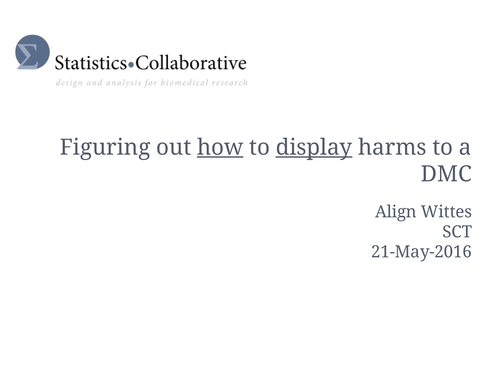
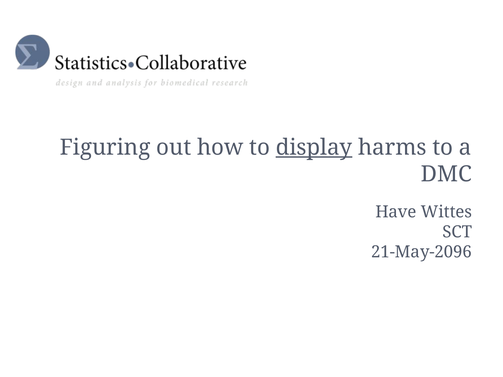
how underline: present -> none (220, 147)
Align: Align -> Have (396, 212)
21-May-2016: 21-May-2016 -> 21-May-2096 (422, 252)
